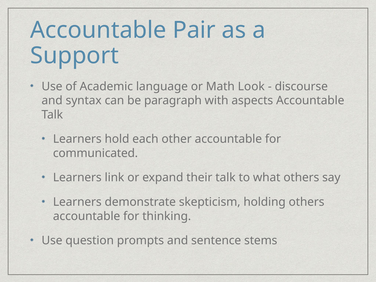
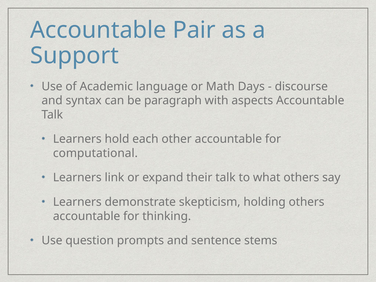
Look: Look -> Days (251, 86)
communicated: communicated -> computational (95, 153)
